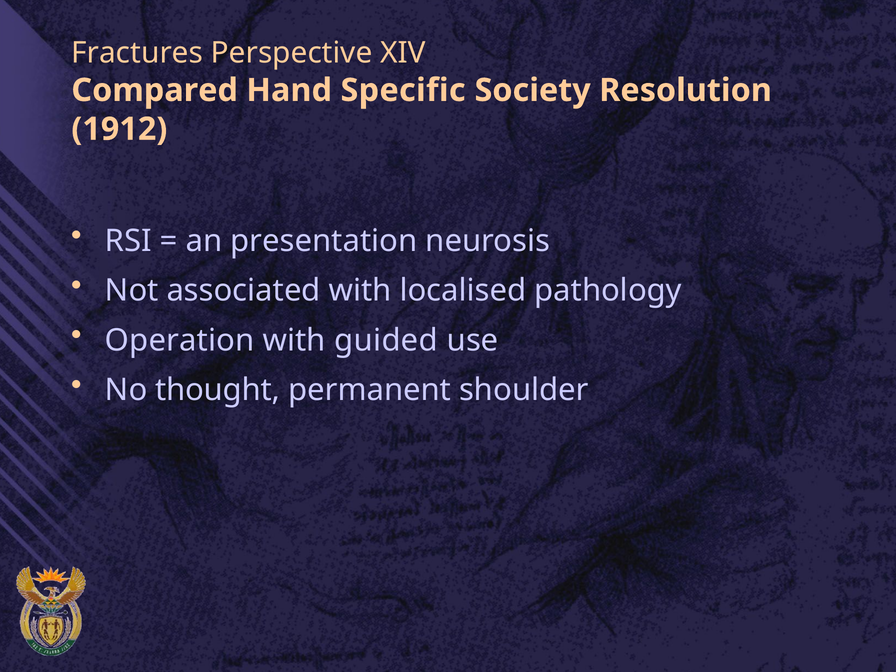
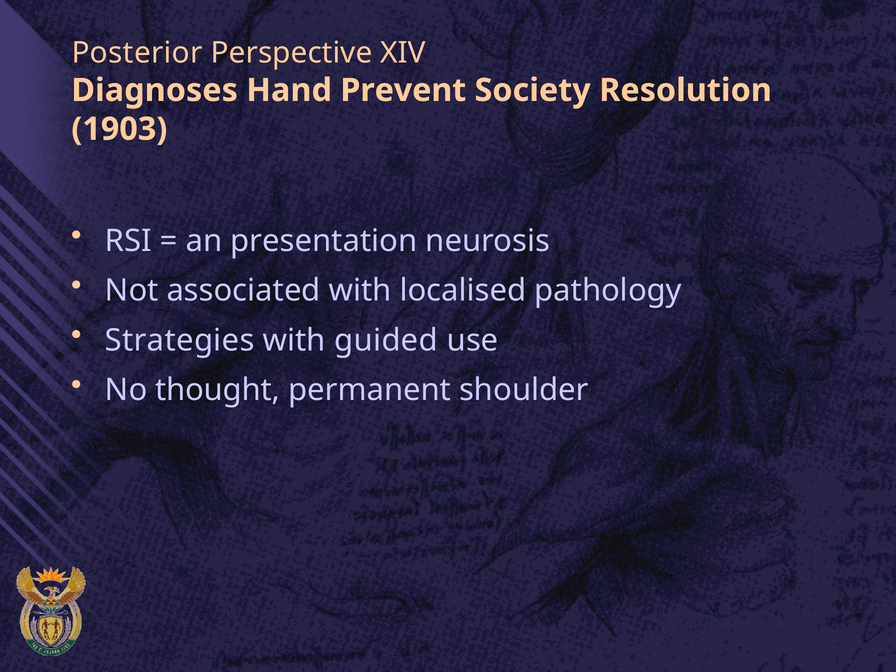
Fractures: Fractures -> Posterior (137, 53)
Compared: Compared -> Diagnoses (155, 90)
Specific: Specific -> Prevent (403, 90)
1912: 1912 -> 1903 (119, 129)
Operation: Operation -> Strategies (180, 340)
